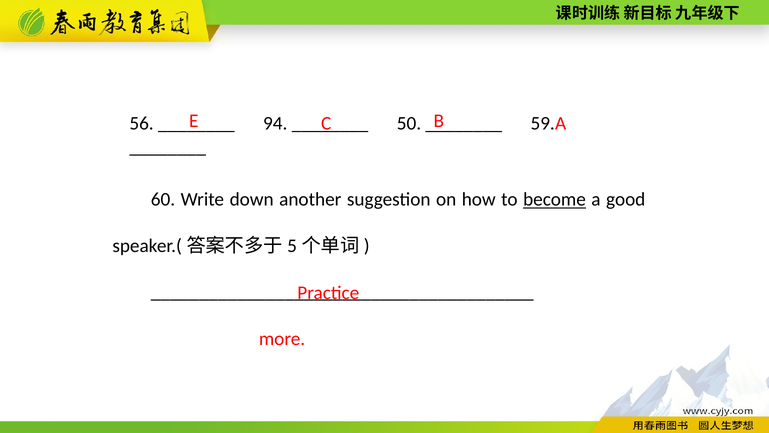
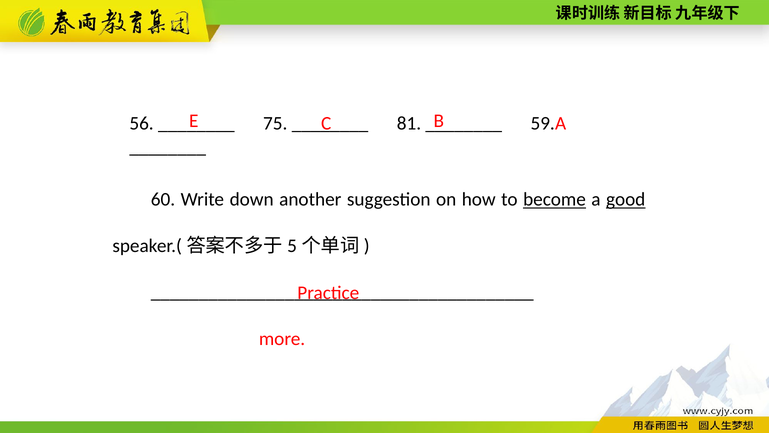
94: 94 -> 75 (275, 124)
50: 50 -> 81 (409, 124)
good underline: none -> present (626, 199)
